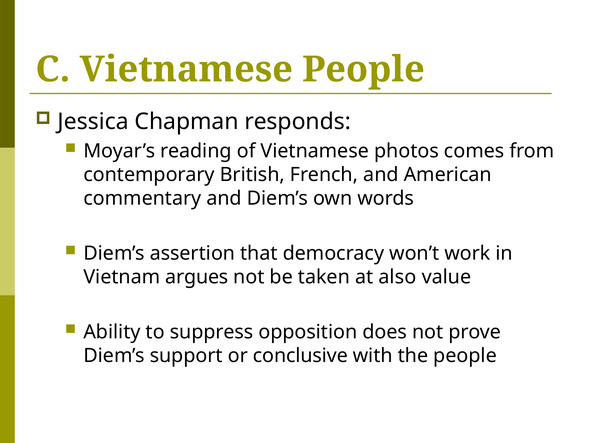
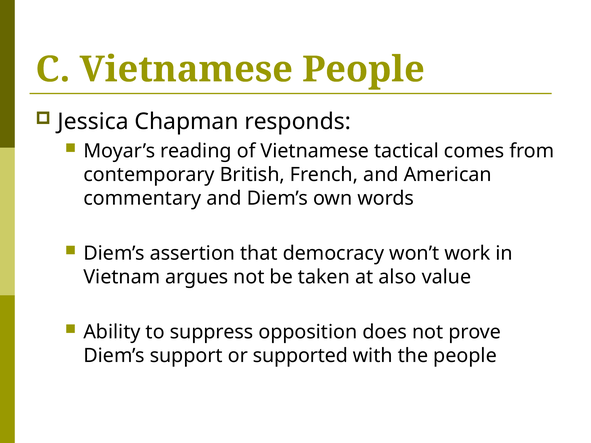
photos: photos -> tactical (407, 151)
conclusive: conclusive -> supported (300, 356)
